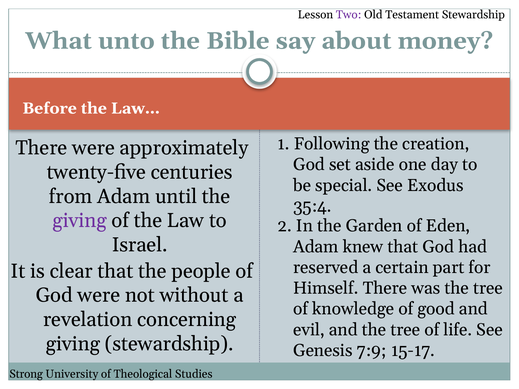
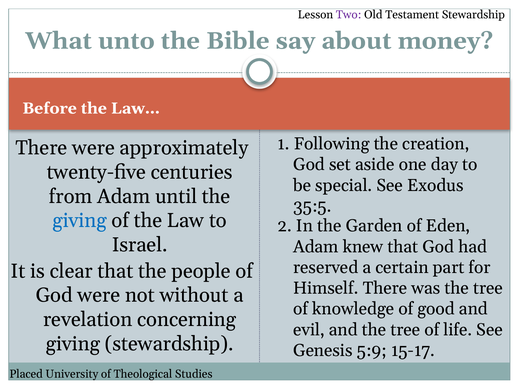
35:4: 35:4 -> 35:5 (312, 206)
giving colour: purple -> blue (80, 221)
7:9: 7:9 -> 5:9 (372, 351)
Strong: Strong -> Placed (26, 374)
